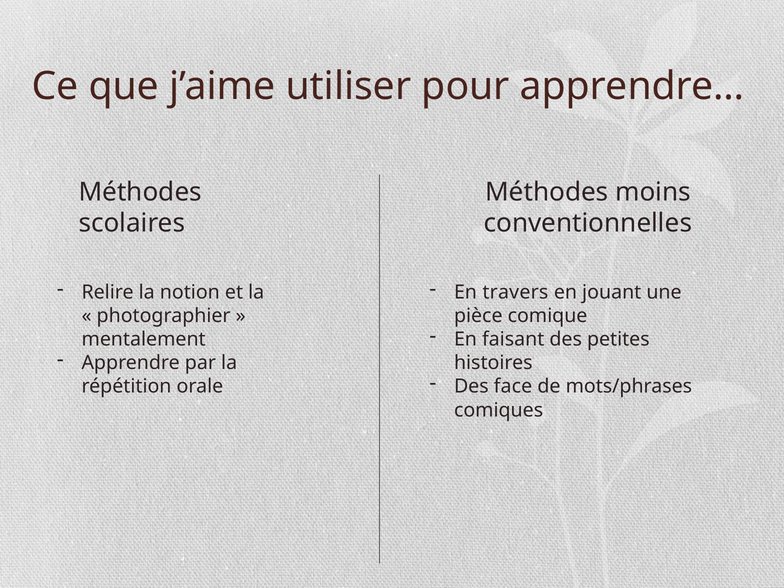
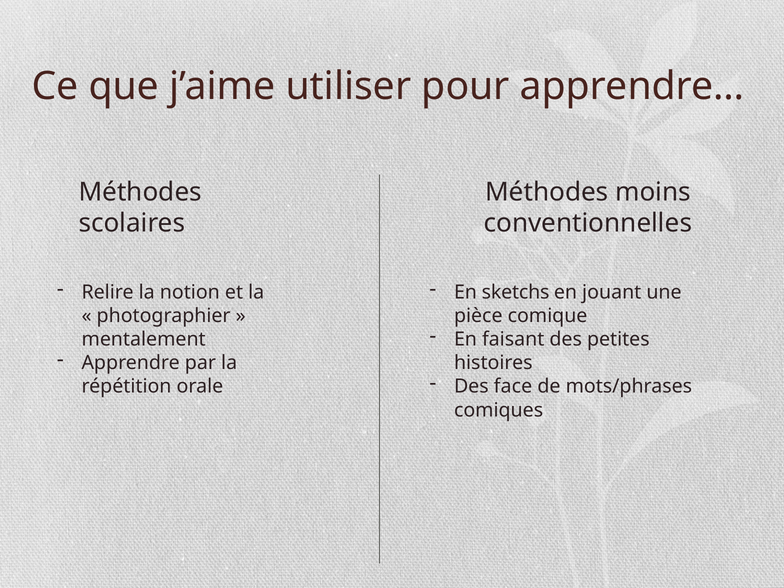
travers: travers -> sketchs (516, 292)
